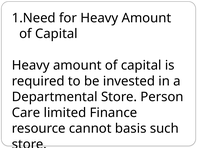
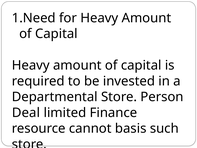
Care: Care -> Deal (26, 113)
